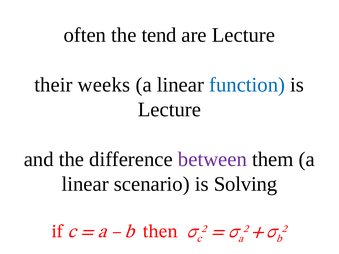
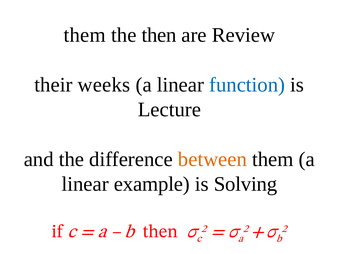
often: often -> them (85, 35)
the tend: tend -> then (159, 35)
are Lecture: Lecture -> Review (243, 35)
between colour: purple -> orange (212, 159)
scenario: scenario -> example (152, 184)
